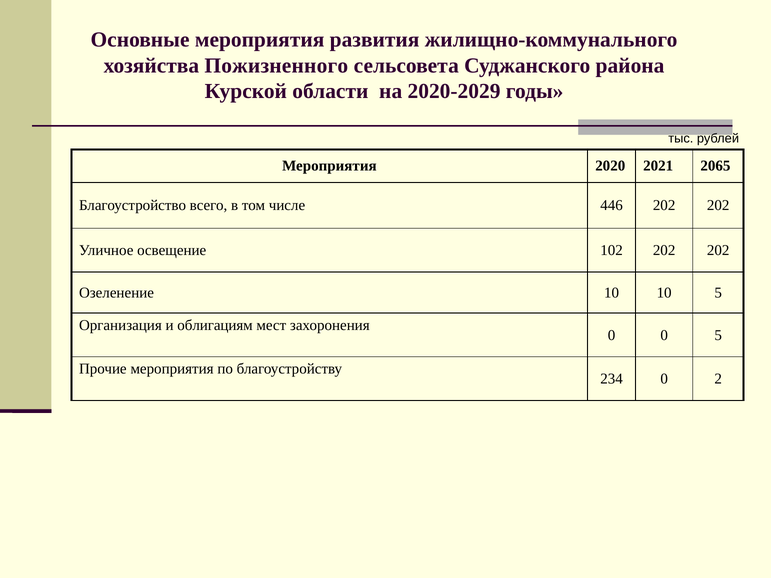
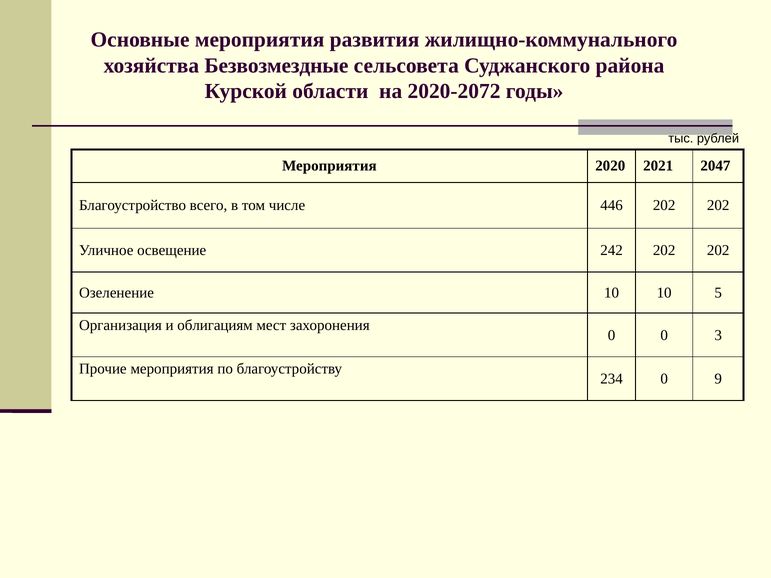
Пожизненного: Пожизненного -> Безвозмездные (276, 66)
2020-2029: 2020-2029 -> 2020-2072 (454, 91)
2065: 2065 -> 2047 (715, 166)
102: 102 -> 242 (612, 250)
0 5: 5 -> 3 (718, 335)
2: 2 -> 9 (718, 379)
